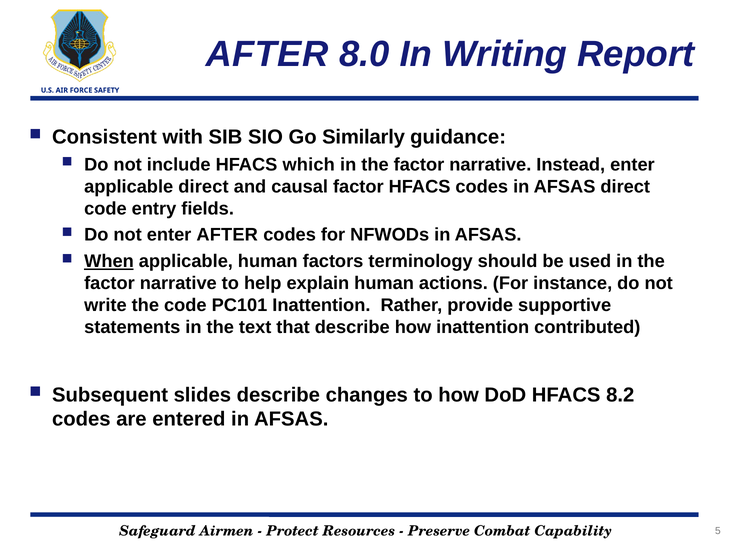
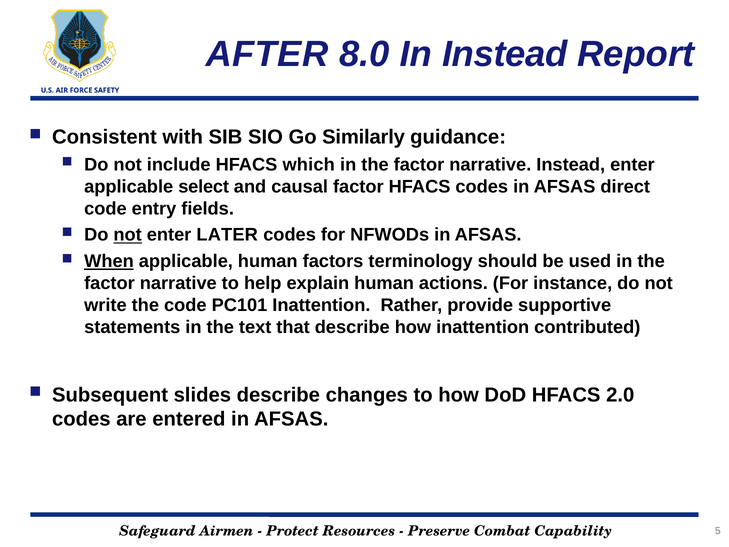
In Writing: Writing -> Instead (505, 54)
applicable direct: direct -> select (204, 187)
not underline: none -> present (128, 235)
enter AFTER: AFTER -> LATER (227, 235)
8.2: 8.2 -> 2.0 (620, 395)
